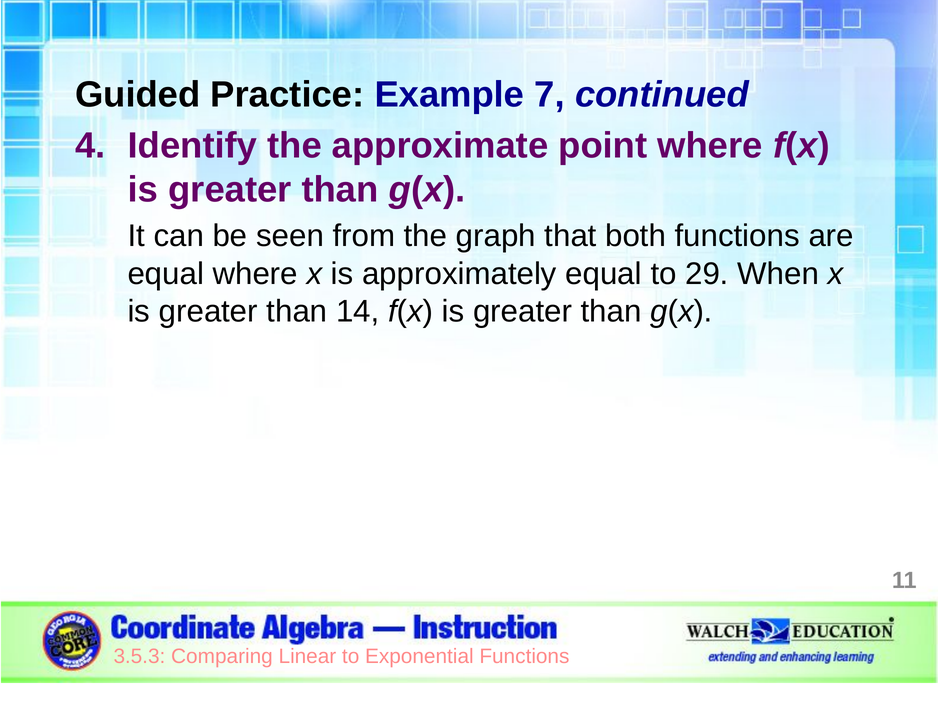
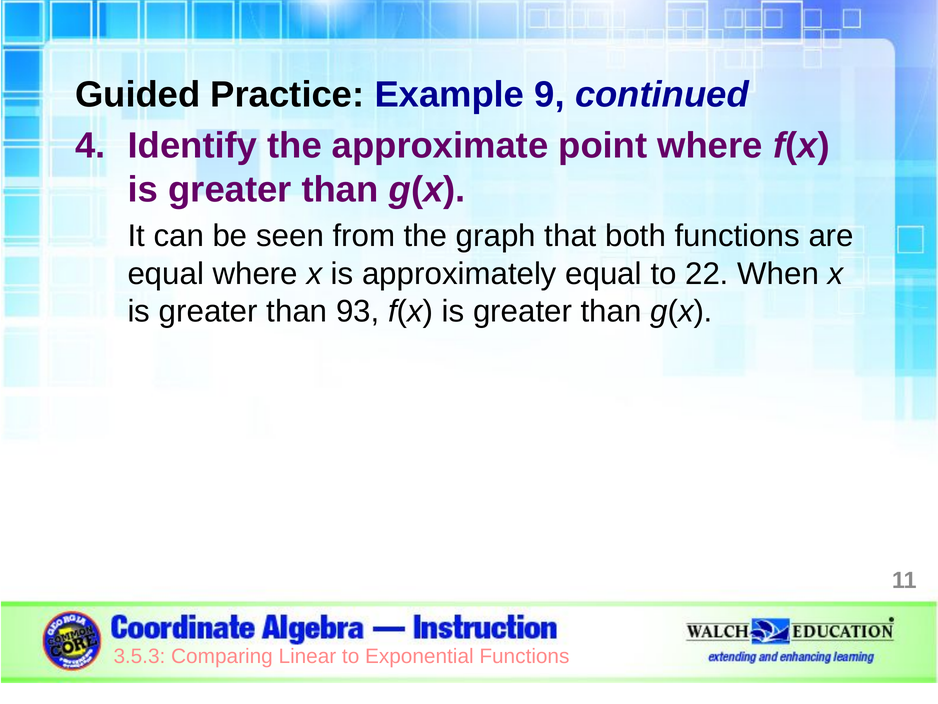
7: 7 -> 9 (550, 95)
29: 29 -> 22 (707, 273)
14: 14 -> 93 (358, 311)
